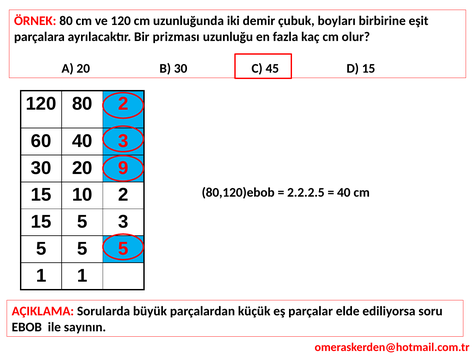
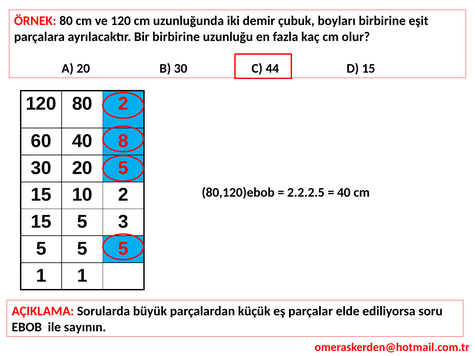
Bir prizması: prizması -> birbirine (176, 37)
45: 45 -> 44 (272, 68)
40 3: 3 -> 8 (123, 141)
20 9: 9 -> 5 (123, 168)
